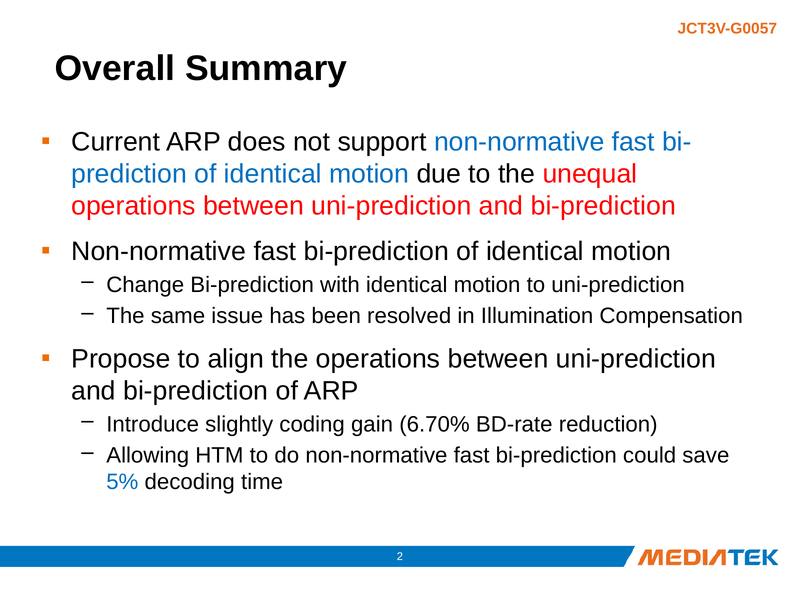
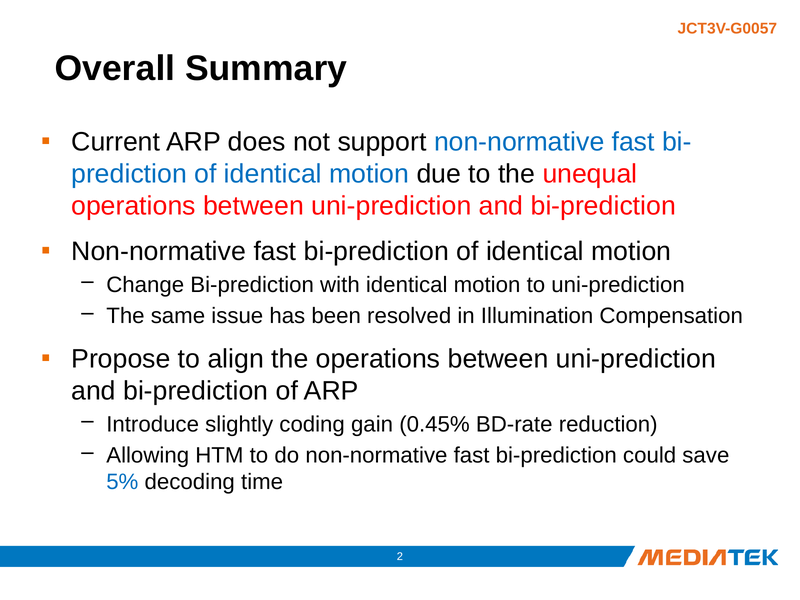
6.70%: 6.70% -> 0.45% (434, 424)
